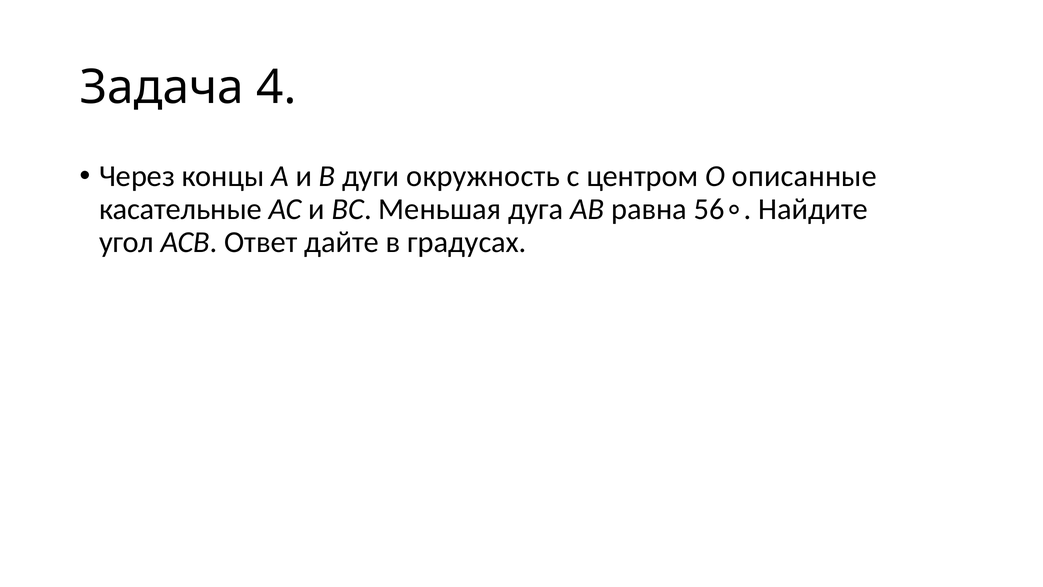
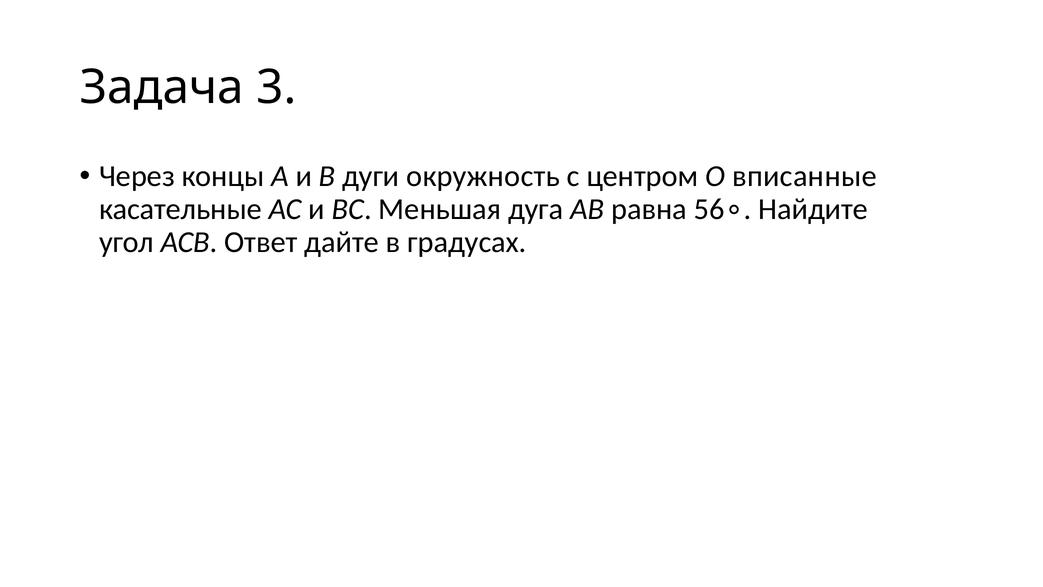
4: 4 -> 3 (276, 88)
описанные: описанные -> вписанные (804, 176)
